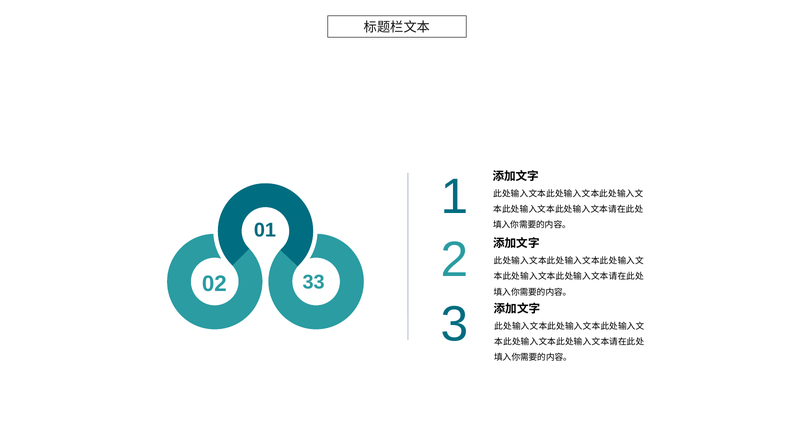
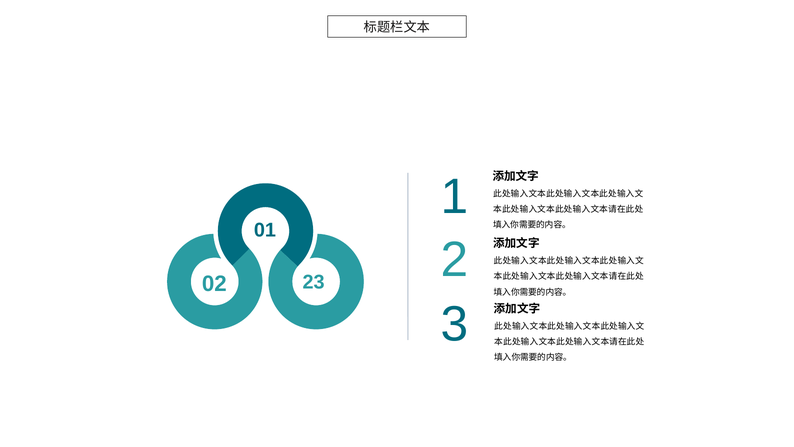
33: 33 -> 23 (314, 282)
